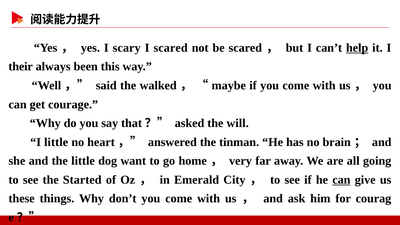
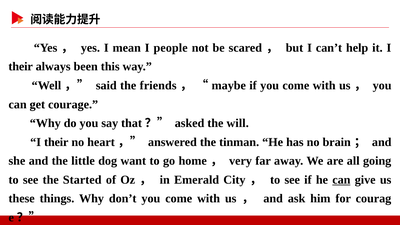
scary: scary -> mean (127, 48)
I scared: scared -> people (171, 48)
help underline: present -> none (357, 48)
walked: walked -> friends (158, 86)
little: little -> their (56, 142)
